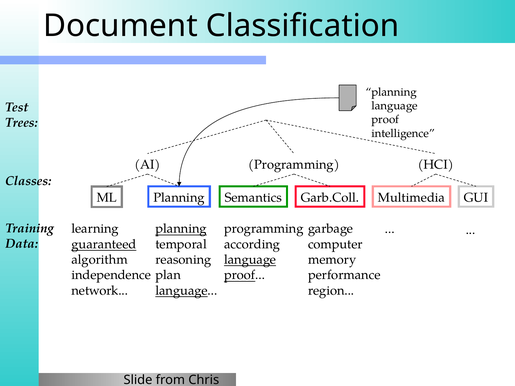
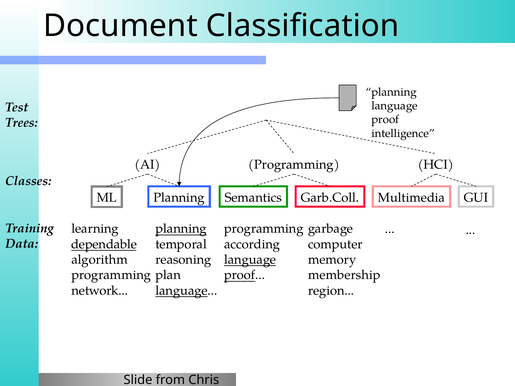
guaranteed: guaranteed -> dependable (104, 244)
independence: independence -> programming (111, 275)
performance: performance -> membership (344, 275)
